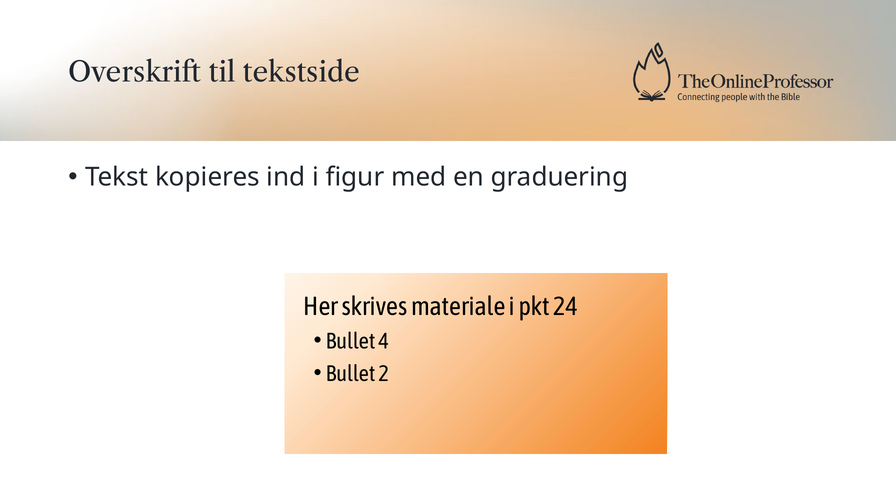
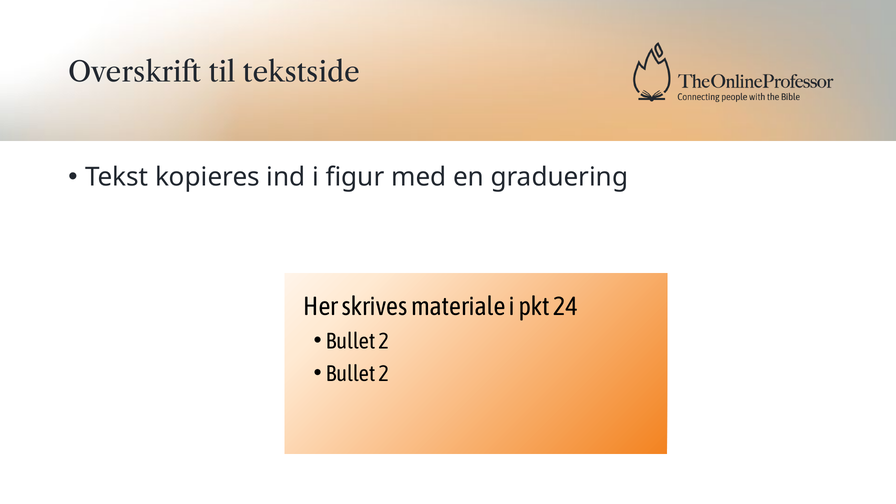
4: 4 -> 2 (384, 341)
